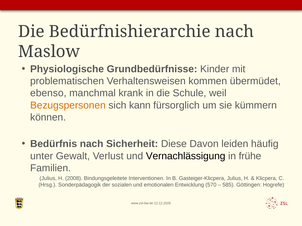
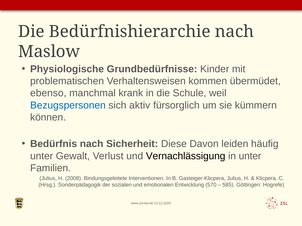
Bezugspersonen colour: orange -> blue (68, 105)
kann: kann -> aktiv (140, 105)
in frühe: frühe -> unter (250, 156)
